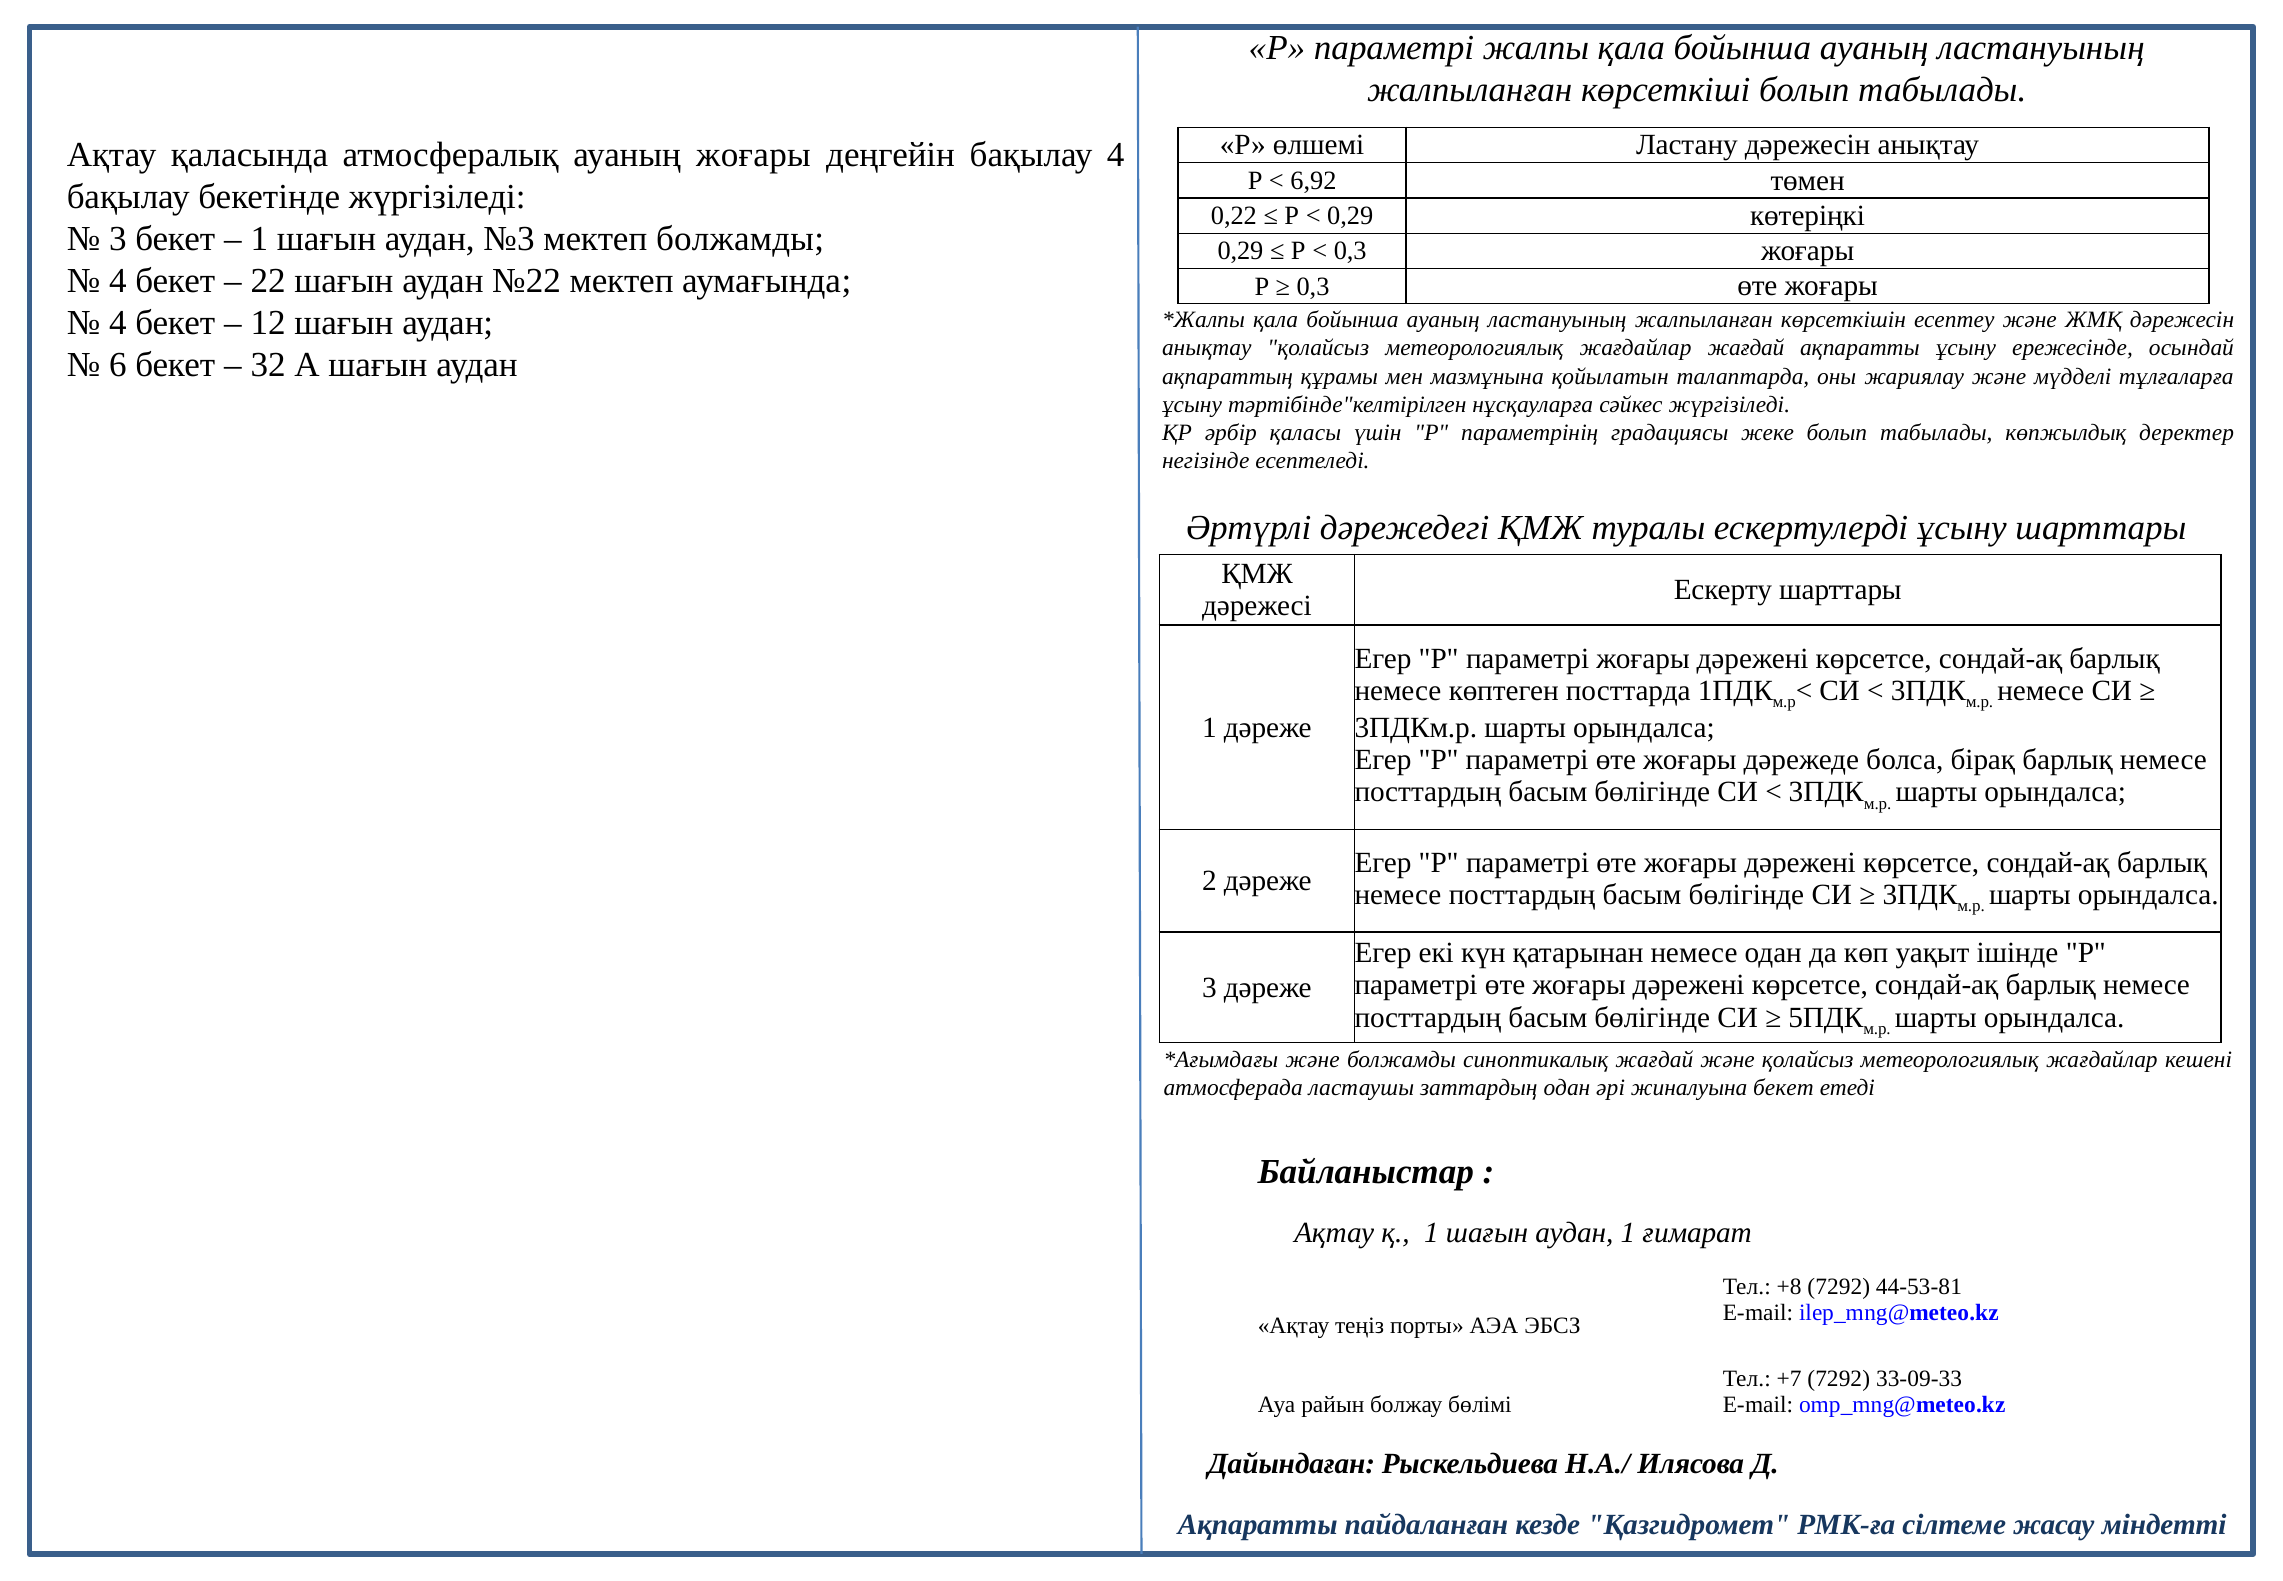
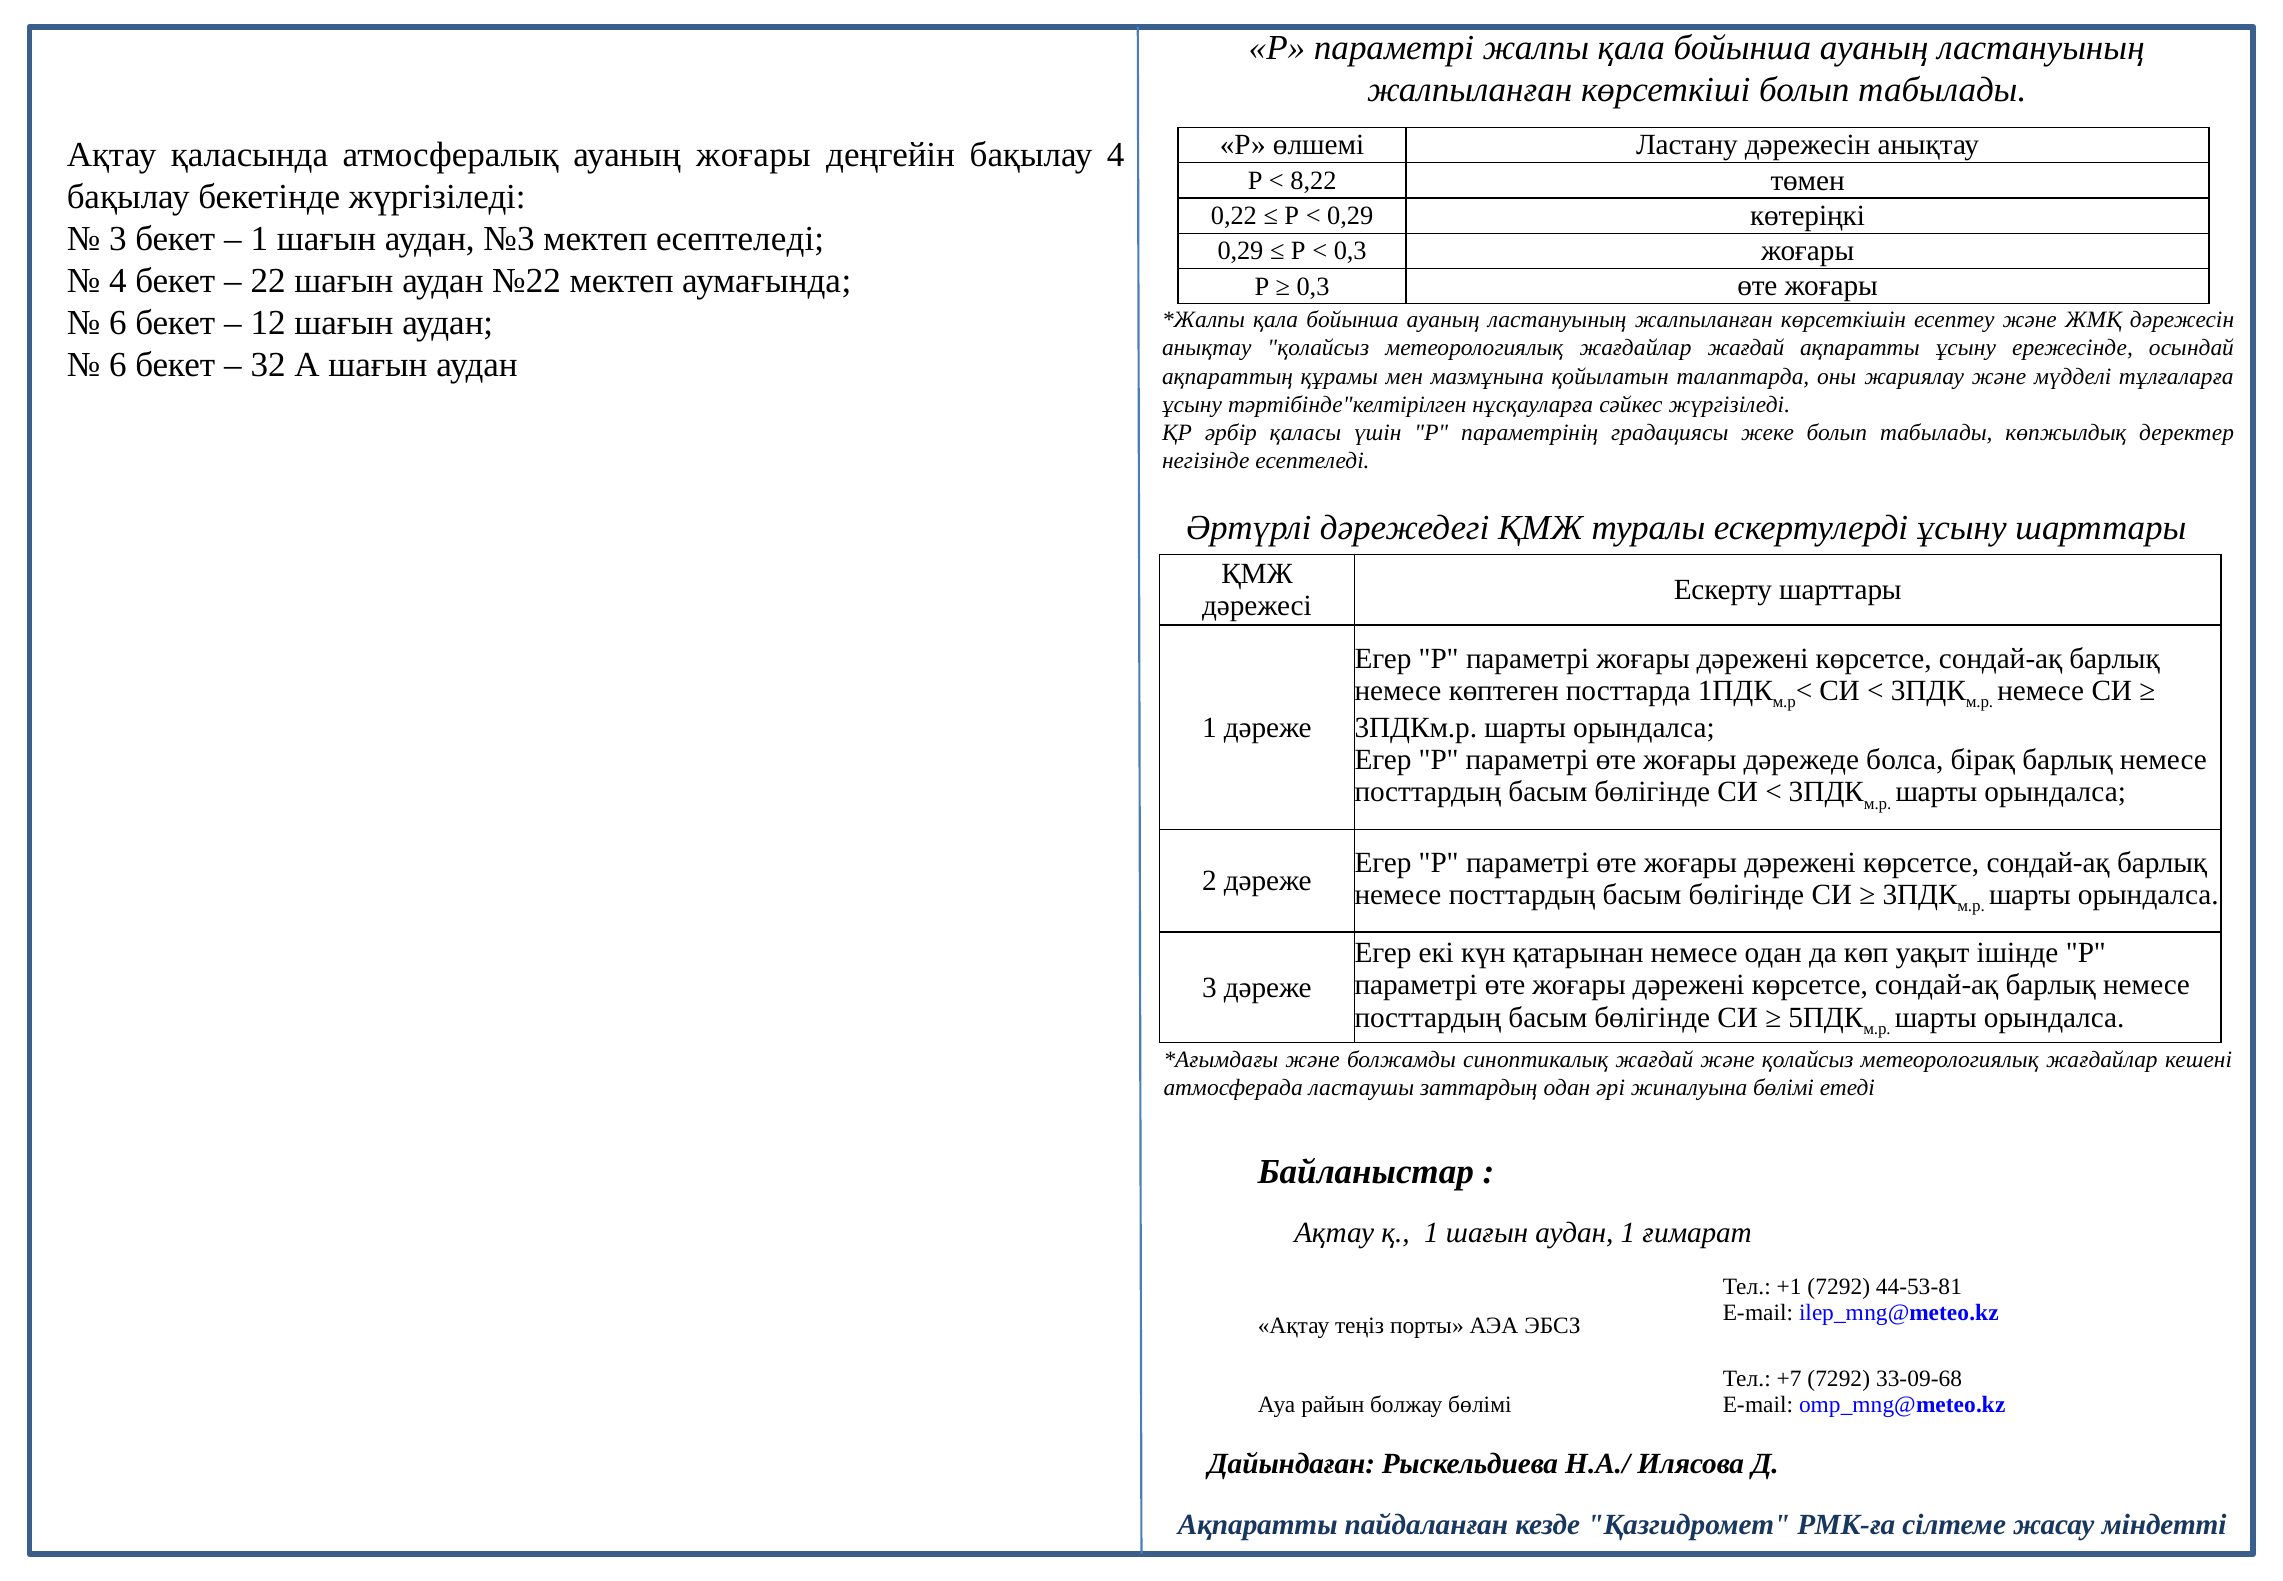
6,92: 6,92 -> 8,22 (1314, 180)
мектеп болжамды: болжамды -> есептеледі (740, 239)
4: 4 -> 6 (118, 323)
жиналуына бекет: бекет -> бөлімі (1784, 1088)
+8: +8 -> +1 (1789, 1286)
33-09-33: 33-09-33 -> 33-09-68 (1919, 1379)
